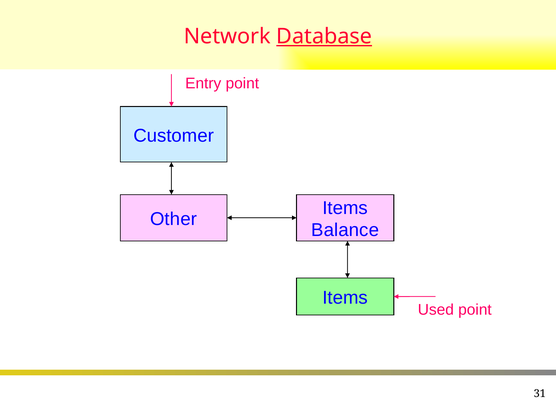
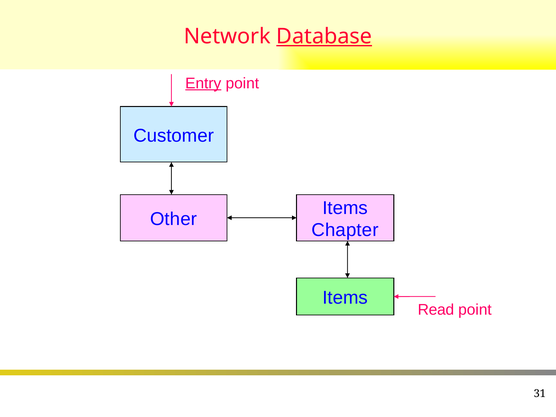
Entry underline: none -> present (203, 83)
Balance: Balance -> Chapter (345, 230)
Used: Used -> Read (436, 310)
